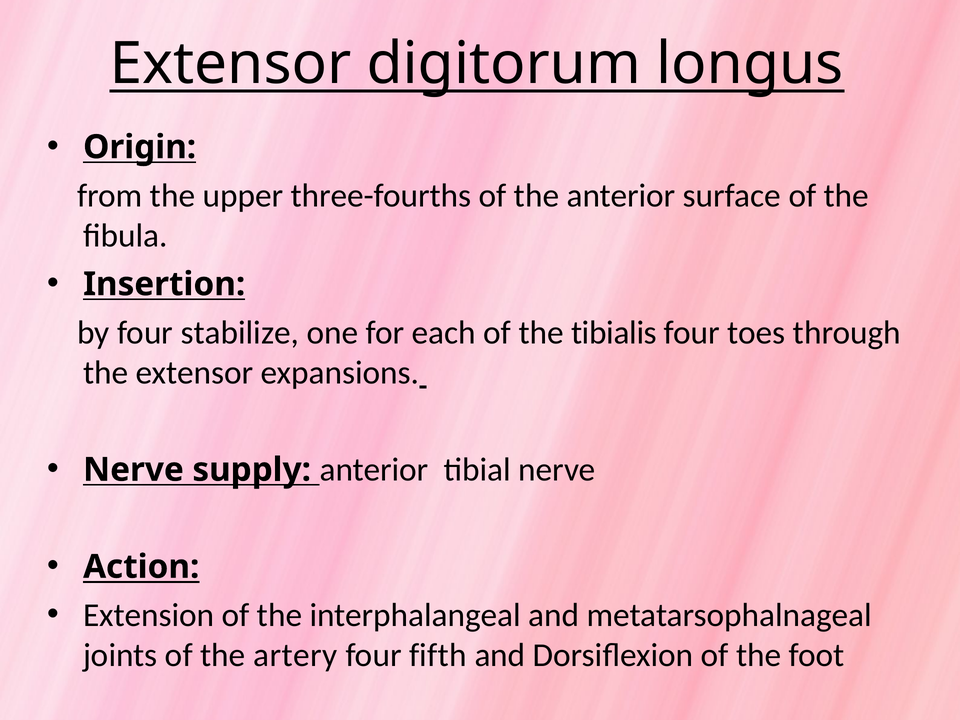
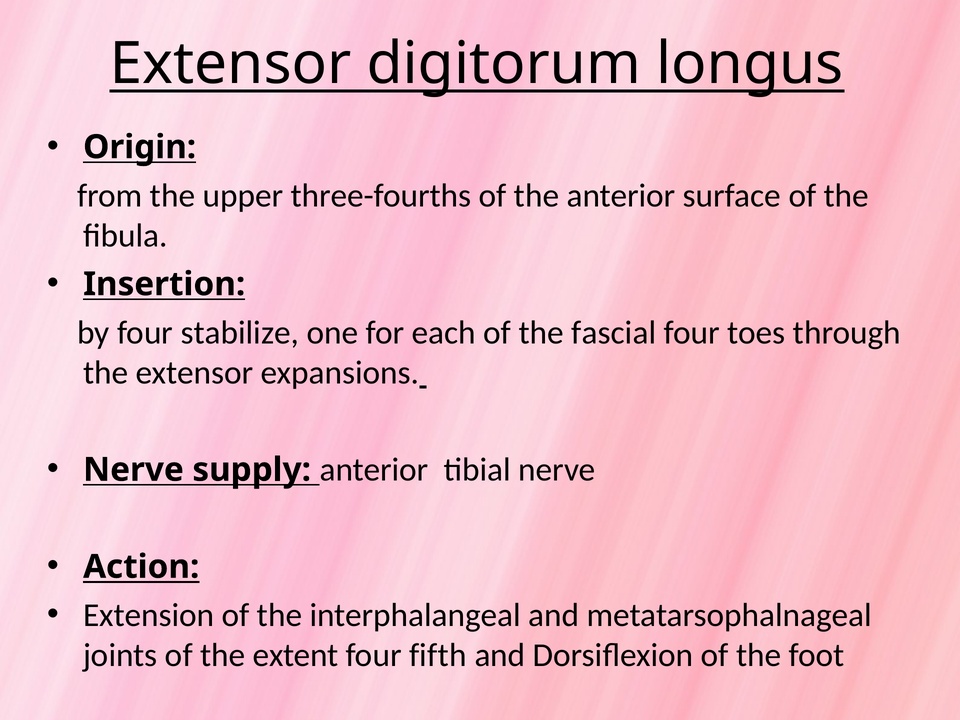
tibialis: tibialis -> fascial (614, 333)
artery: artery -> extent (296, 655)
